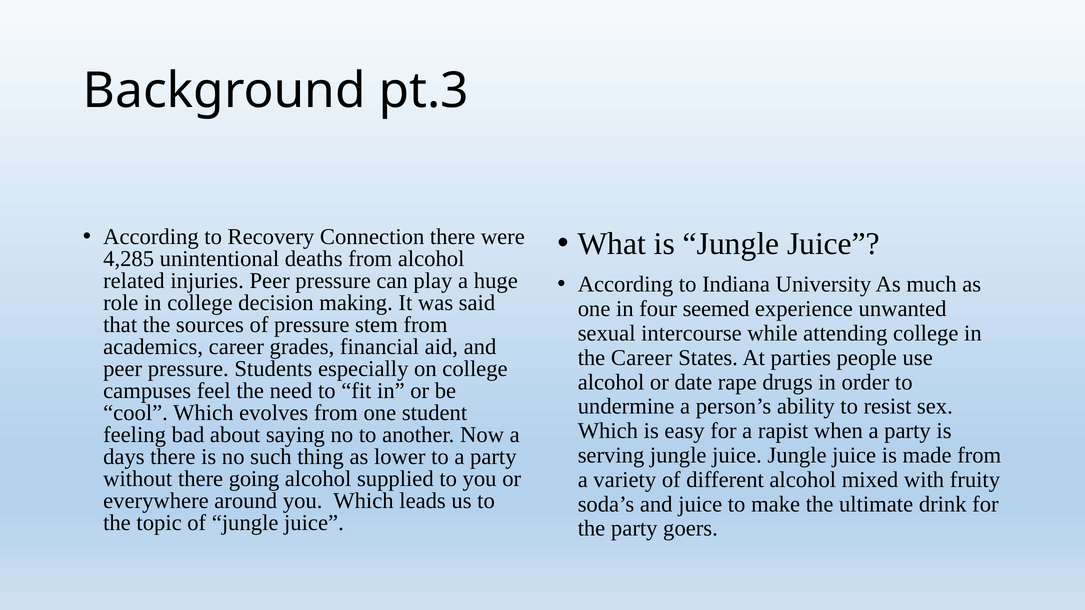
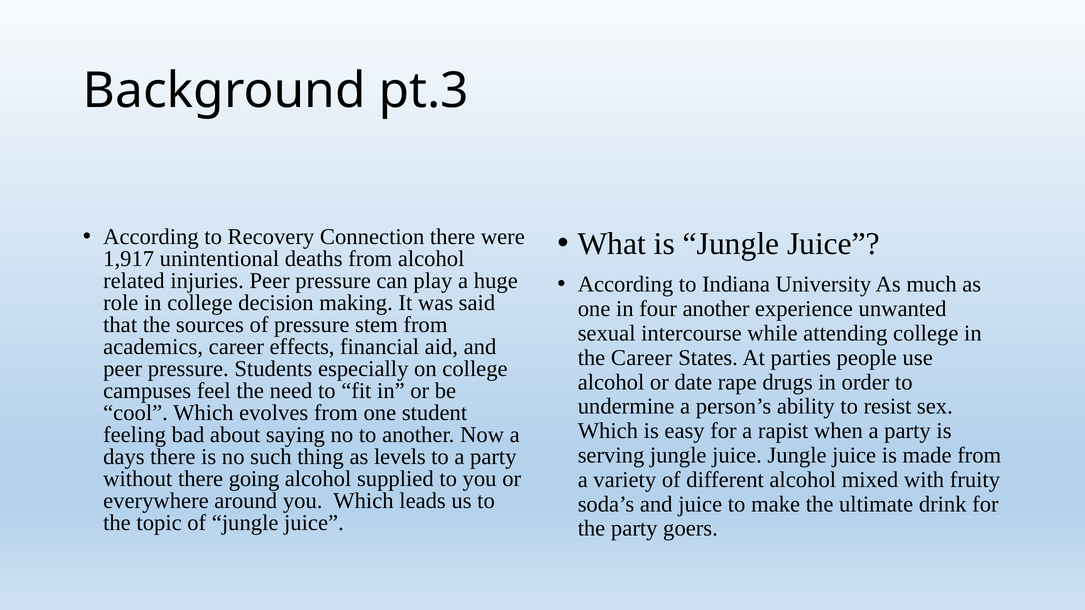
4,285: 4,285 -> 1,917 (129, 259)
four seemed: seemed -> another (716, 309)
grades: grades -> effects (302, 347)
lower: lower -> levels (400, 457)
